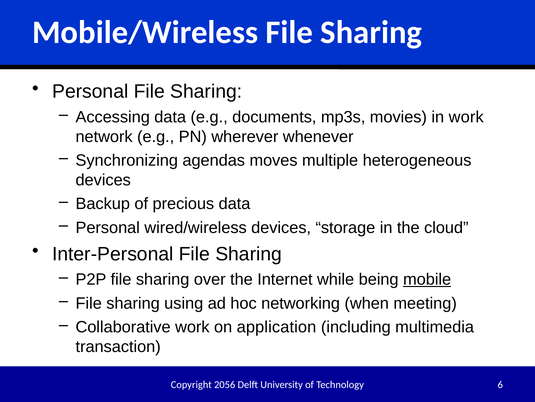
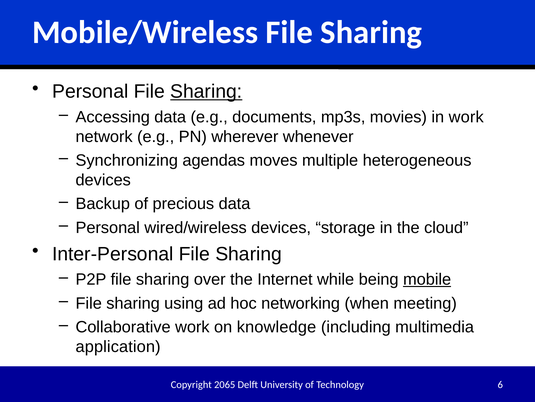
Sharing underline: none -> present (206, 91)
application: application -> knowledge (276, 327)
transaction: transaction -> application (118, 346)
2056: 2056 -> 2065 (225, 384)
